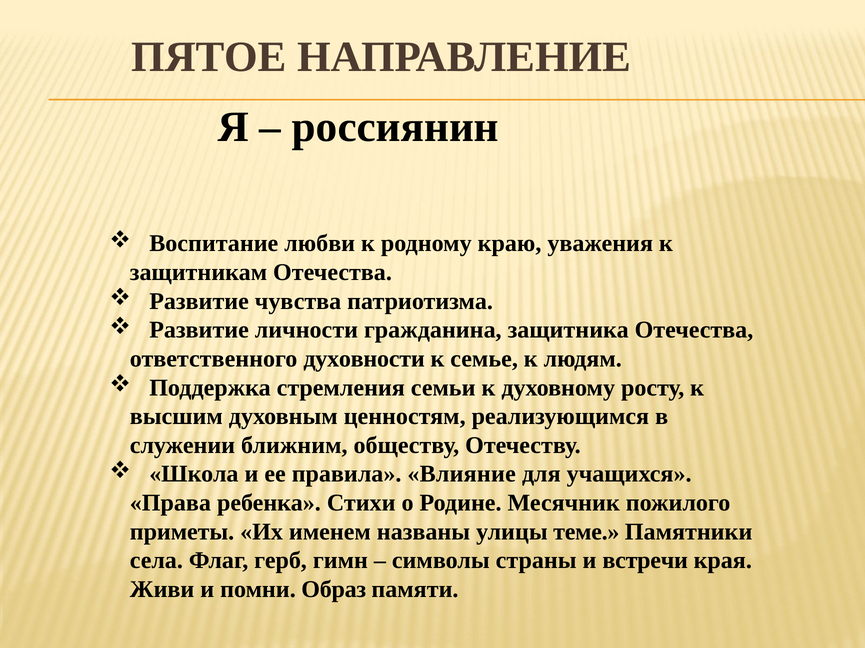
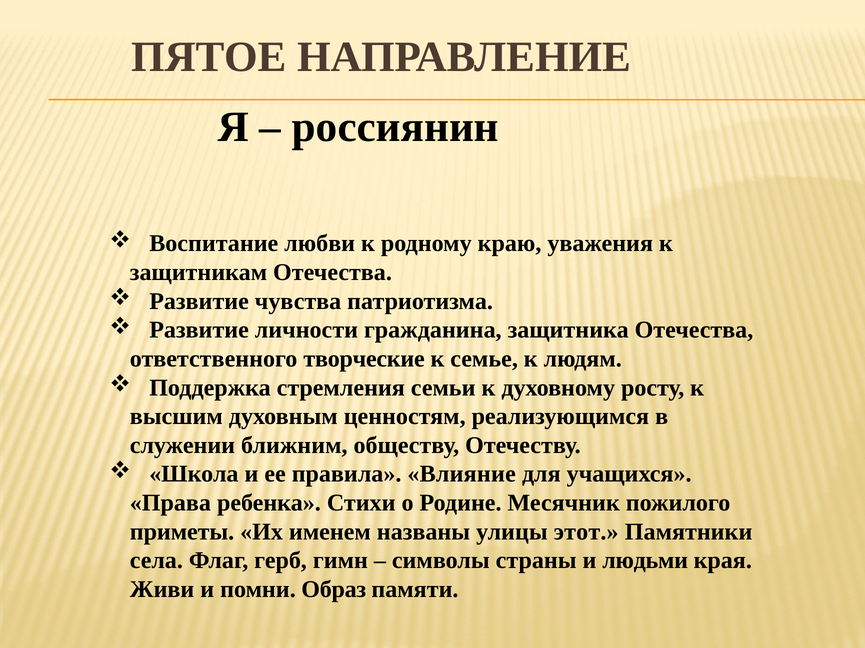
духовности: духовности -> творческие (364, 359)
теме: теме -> этот (586, 532)
встречи: встречи -> людьми (645, 561)
